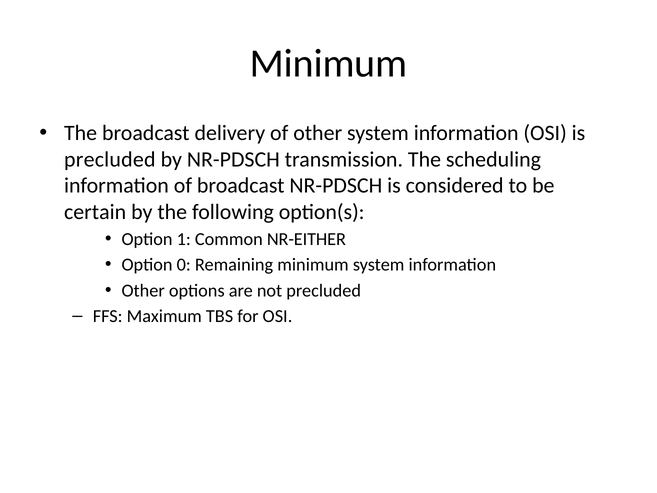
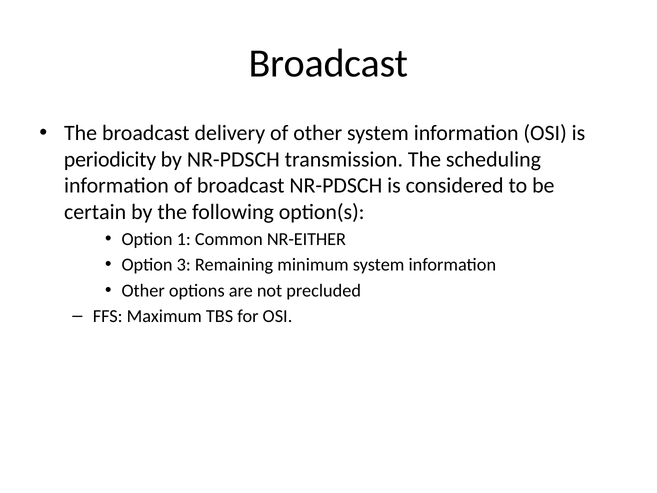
Minimum: Minimum -> Broadcast (329, 64)
precluded: precluded -> periodicity (110, 159)
0: 0 -> 3 (184, 265)
